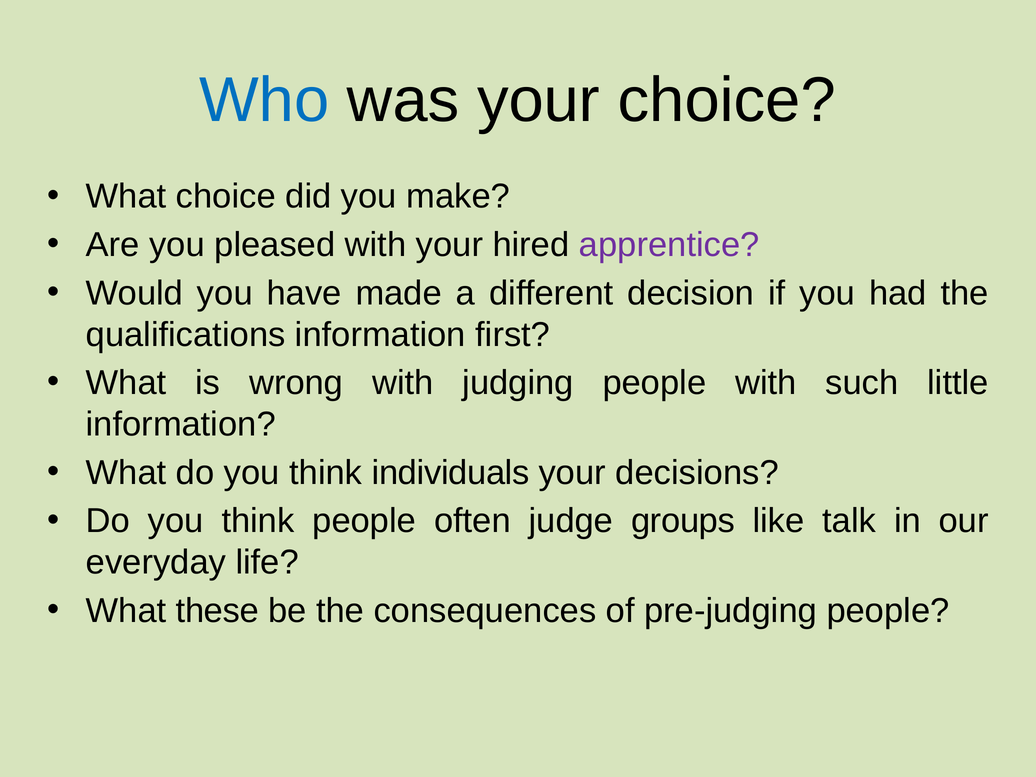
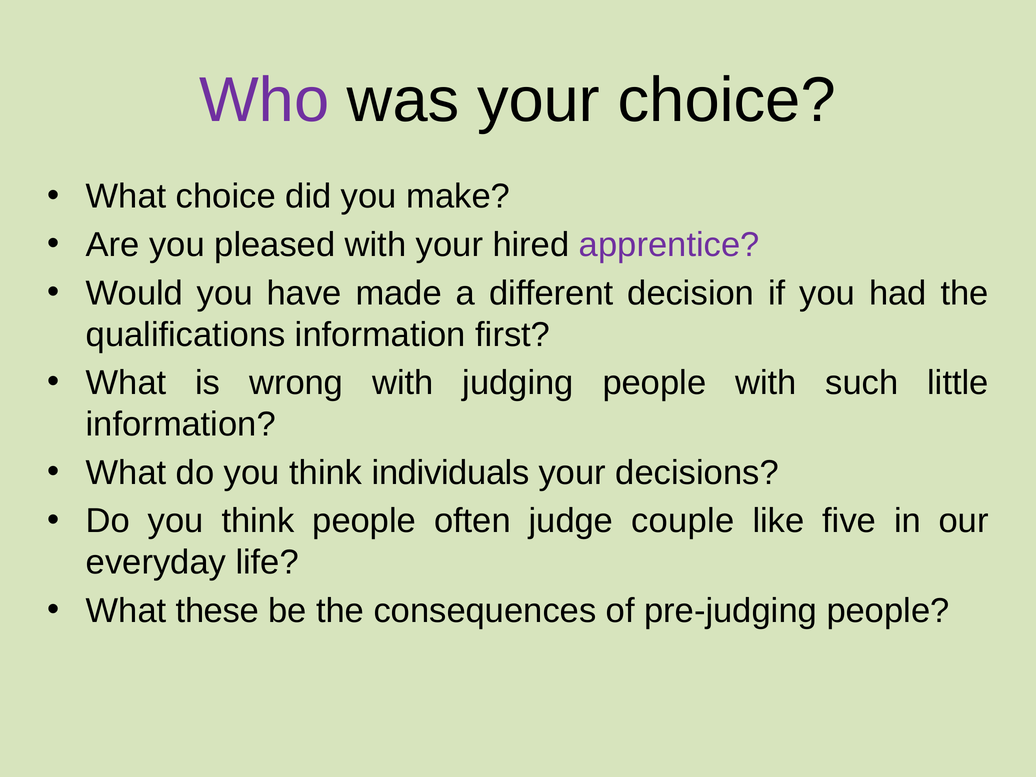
Who colour: blue -> purple (264, 100)
groups: groups -> couple (683, 521)
talk: talk -> five (849, 521)
